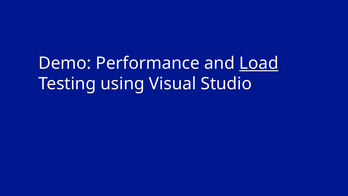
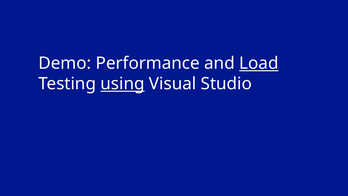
using underline: none -> present (122, 84)
